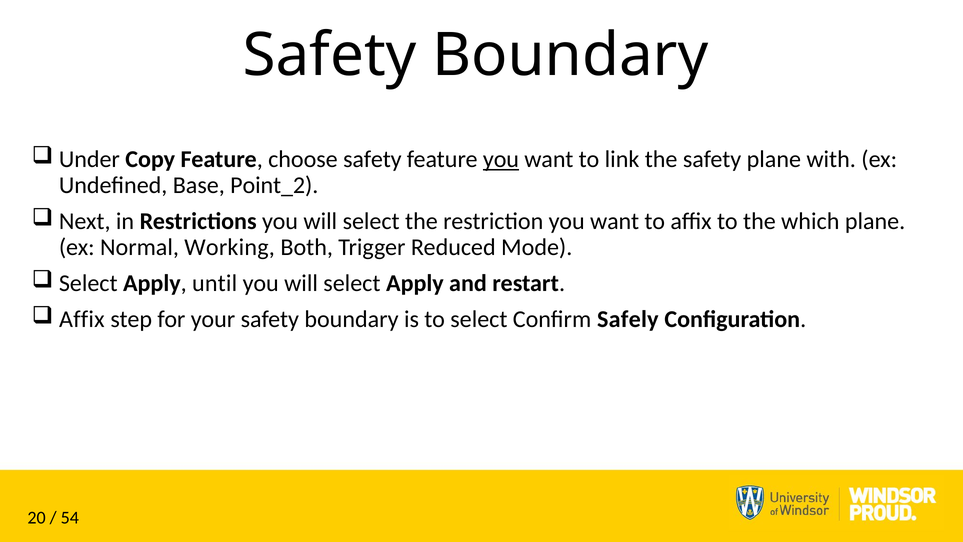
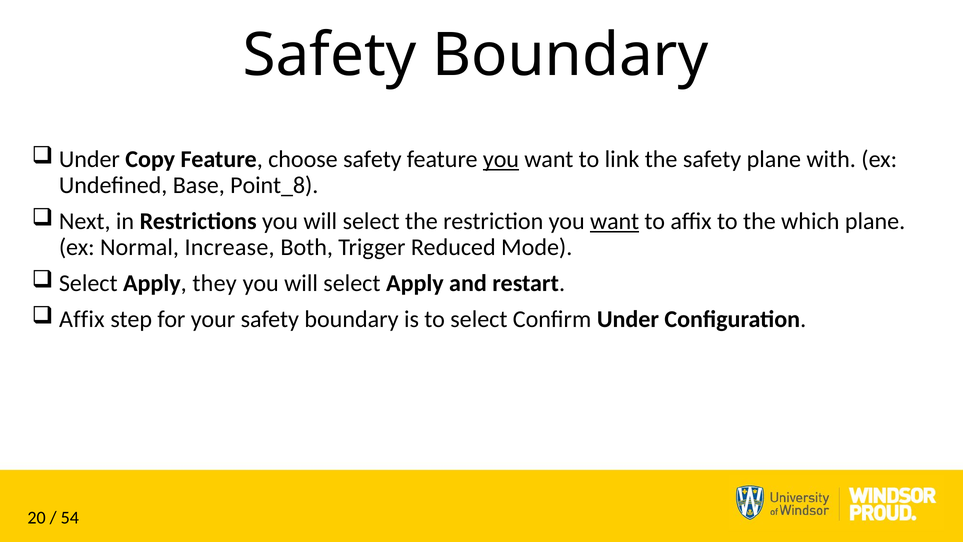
Point_2: Point_2 -> Point_8 (274, 185)
want underline: none -> present (615, 221)
Working: Working -> Increase (230, 247)
until: until -> they (215, 283)
Confirm Safely: Safely -> Under (628, 319)
